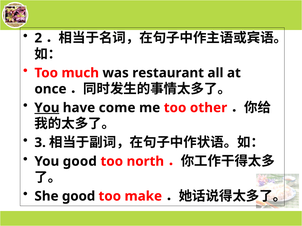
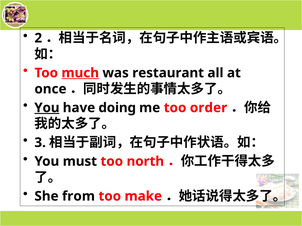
much underline: none -> present (80, 73)
come: come -> doing (117, 108)
other: other -> order (209, 108)
You good: good -> must (80, 162)
She good: good -> from (78, 197)
